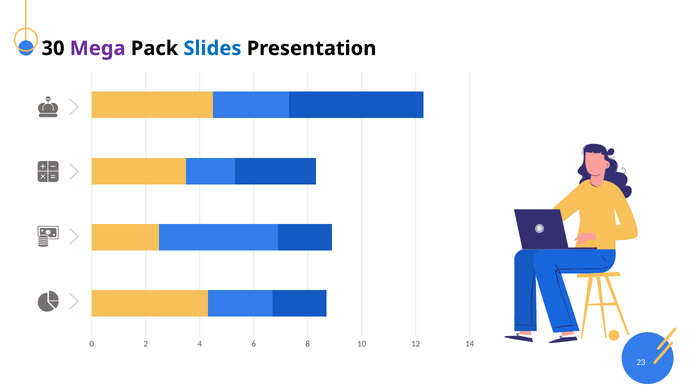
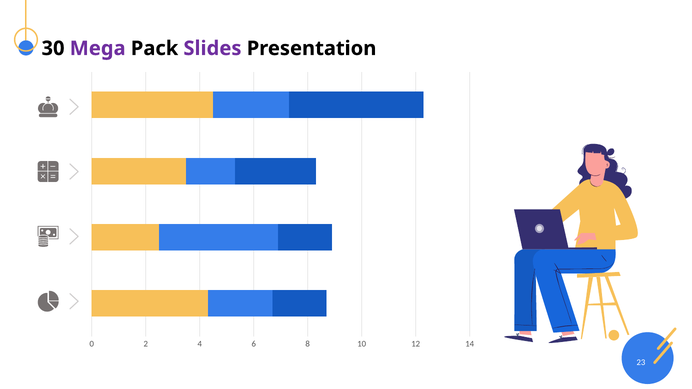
Slides colour: blue -> purple (212, 48)
